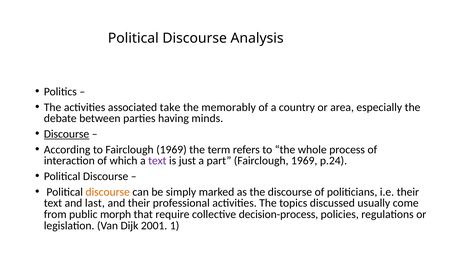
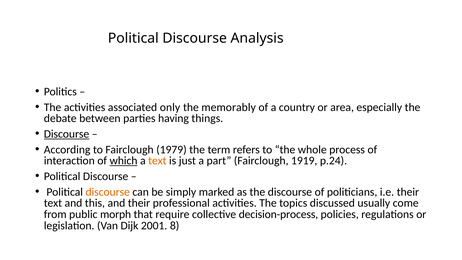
take: take -> only (170, 107)
minds: minds -> things (207, 118)
to Fairclough 1969: 1969 -> 1979 (171, 150)
which underline: none -> present (124, 161)
text colour: purple -> orange (157, 161)
part Fairclough 1969: 1969 -> 1919 (304, 161)
last: last -> this (95, 203)
1: 1 -> 8 (175, 226)
